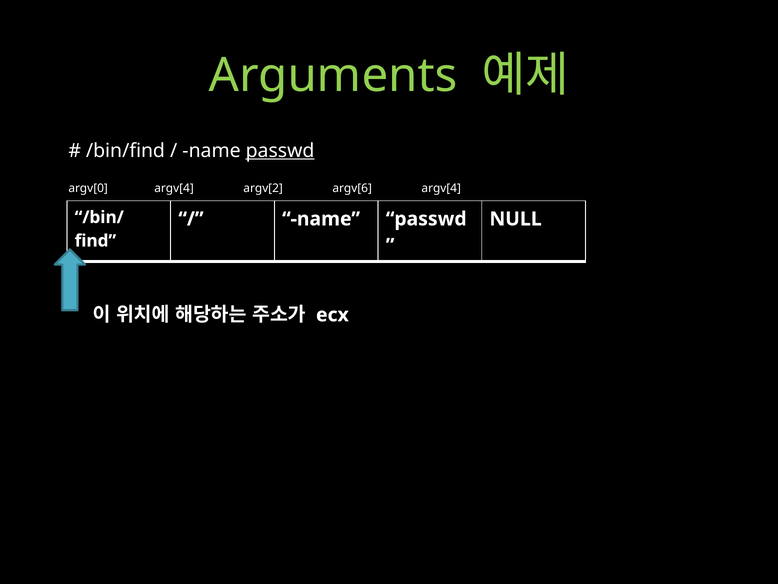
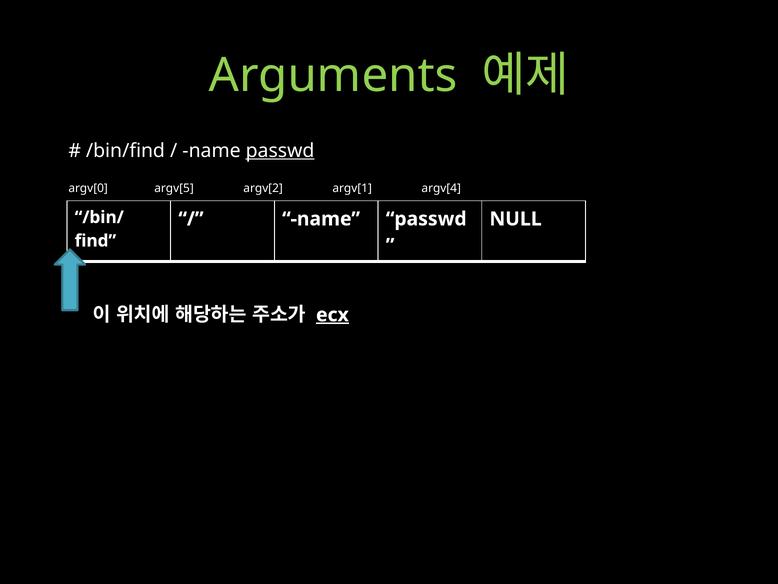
argv[0 argv[4: argv[4 -> argv[5 (174, 188)
argv[6: argv[6 -> argv[1 (352, 188)
ecx underline: none -> present (332, 315)
